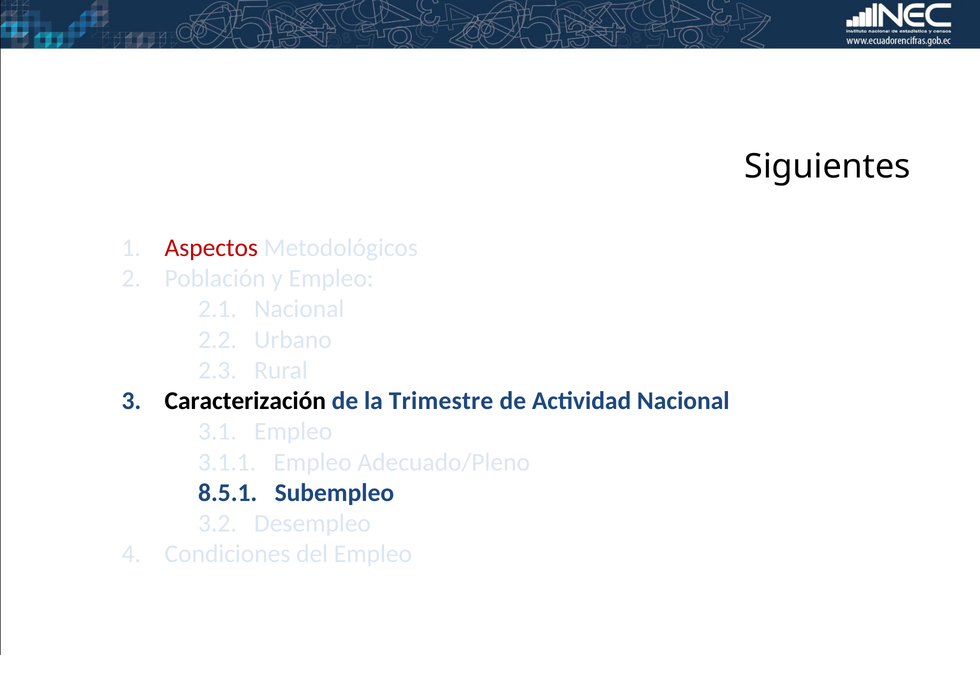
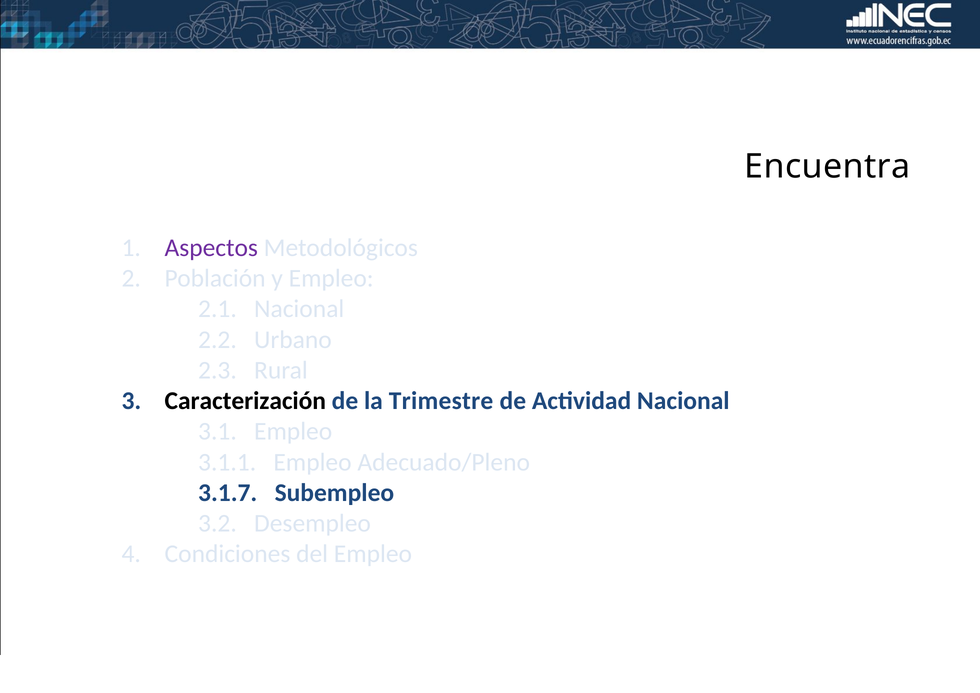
Siguientes: Siguientes -> Encuentra (827, 167)
Aspectos colour: red -> purple (211, 248)
8.5.1: 8.5.1 -> 3.1.7 (228, 493)
